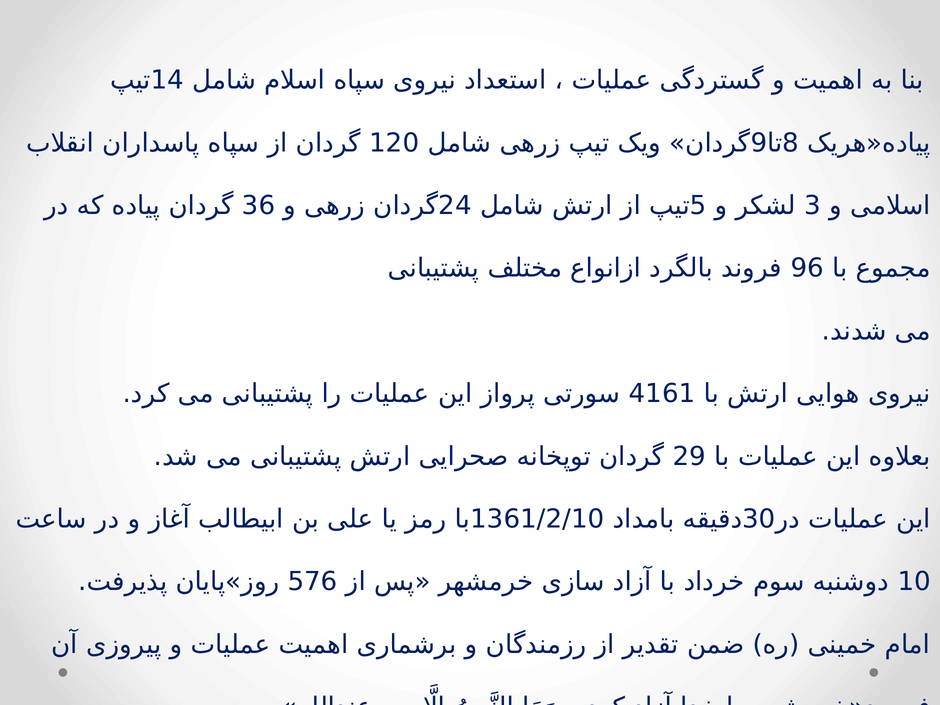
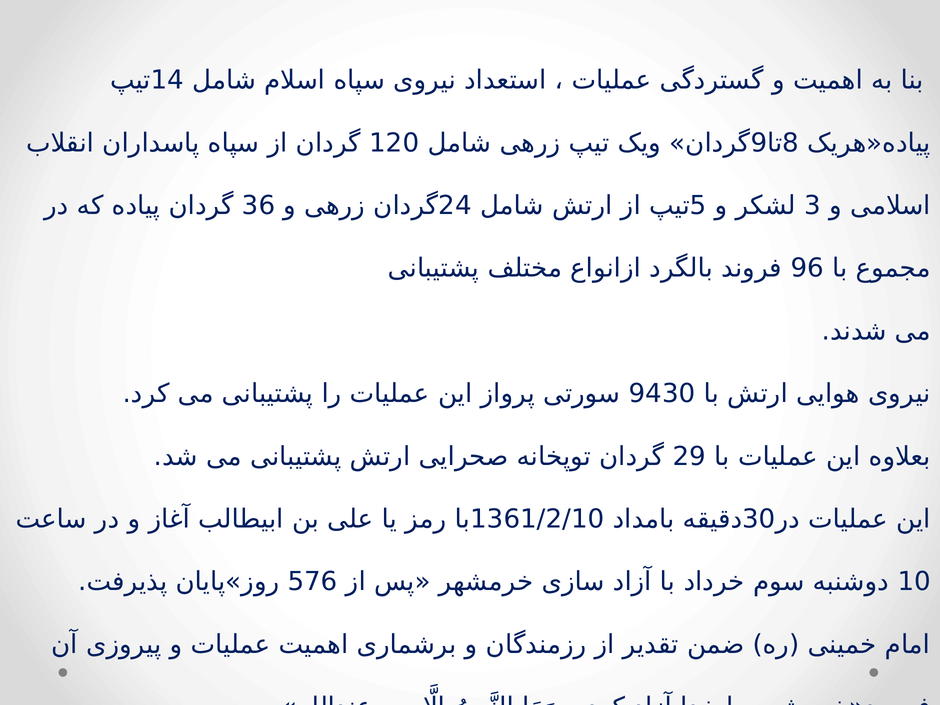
4161: 4161 -> 9430 (662, 394)
